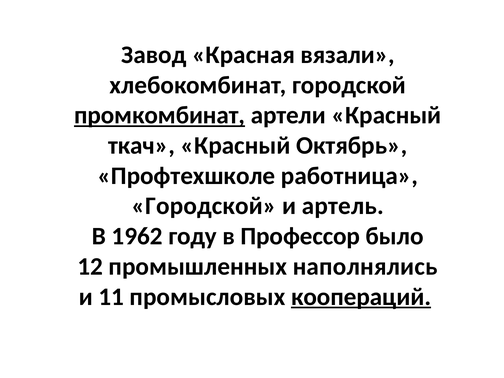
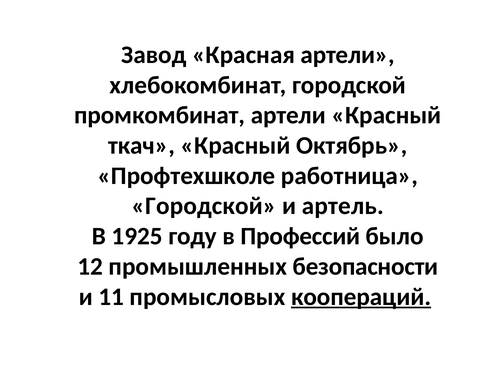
Красная вязали: вязали -> артели (348, 55)
промкомбинат underline: present -> none (160, 115)
1962: 1962 -> 1925 (137, 236)
Профессор: Профессор -> Профессий (300, 236)
наполнялись: наполнялись -> безопасности (365, 266)
